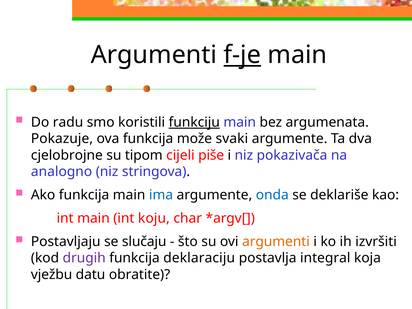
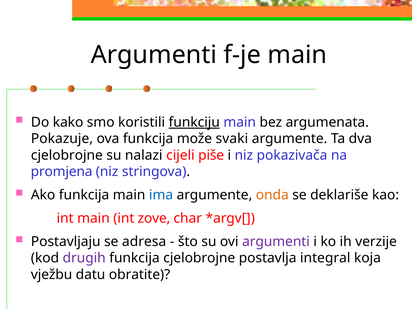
f-je underline: present -> none (242, 55)
radu: radu -> kako (68, 122)
tipom: tipom -> nalazi (144, 155)
analogno: analogno -> promjena (62, 172)
onda colour: blue -> orange (272, 195)
koju: koju -> zove (154, 218)
slučaju: slučaju -> adresa (144, 242)
argumenti colour: orange -> purple (276, 242)
izvršiti: izvršiti -> verzije (376, 242)
funkcija deklaraciju: deklaraciju -> cjelobrojne (199, 258)
